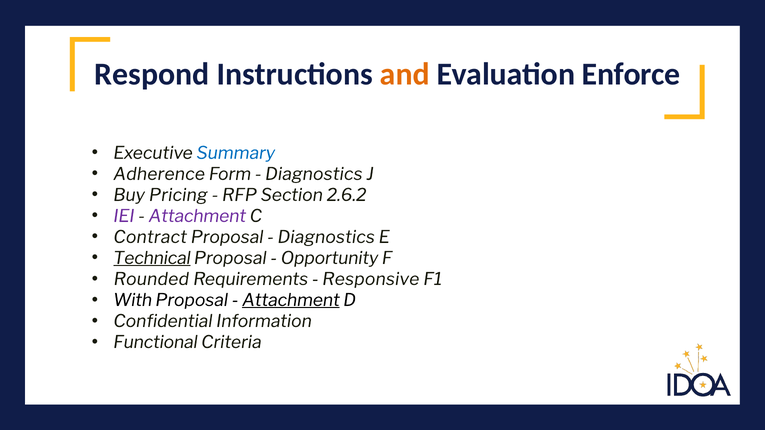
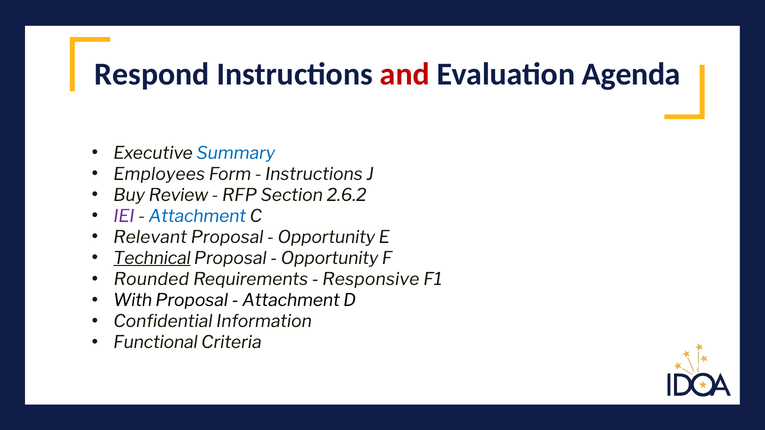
and colour: orange -> red (405, 74)
Enforce: Enforce -> Agenda (631, 74)
Adherence: Adherence -> Employees (159, 174)
Diagnostics: Diagnostics -> Instructions (314, 174)
Pricing: Pricing -> Review (178, 195)
Attachment colour: purple -> blue (197, 216)
Contract: Contract -> Relevant (150, 237)
Diagnostics: Diagnostics -> Opportunity (326, 237)
Attachment underline: present -> none (291, 300)
